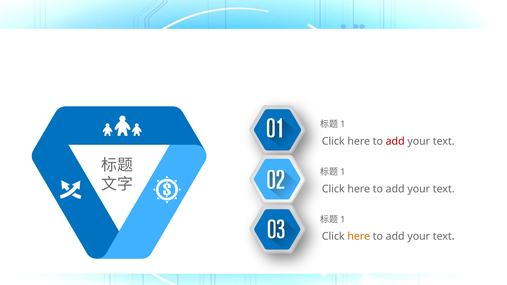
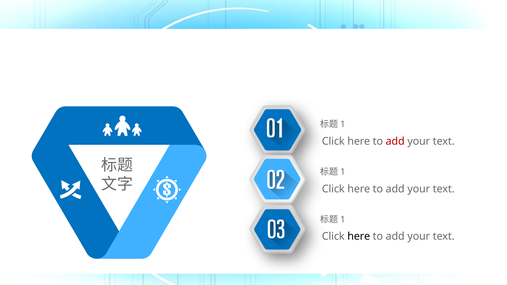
here colour: orange -> black (359, 237)
